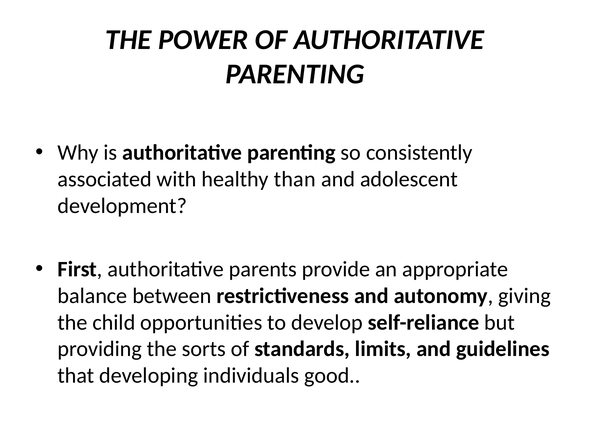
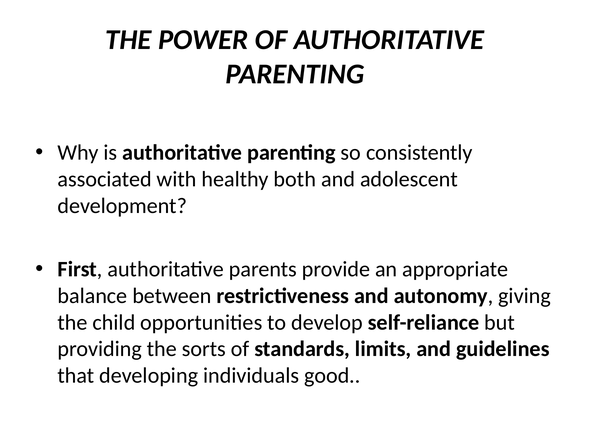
than: than -> both (295, 179)
